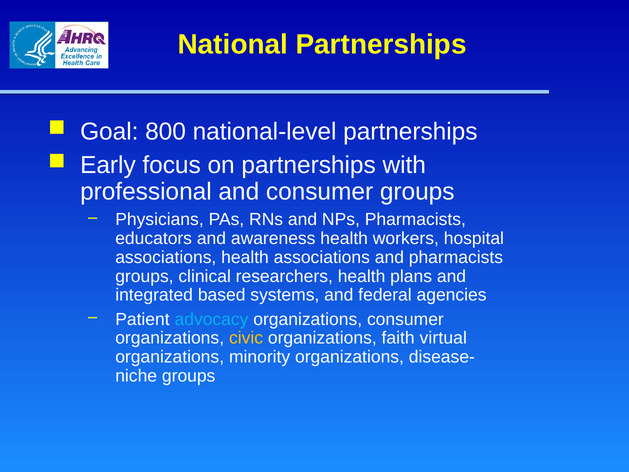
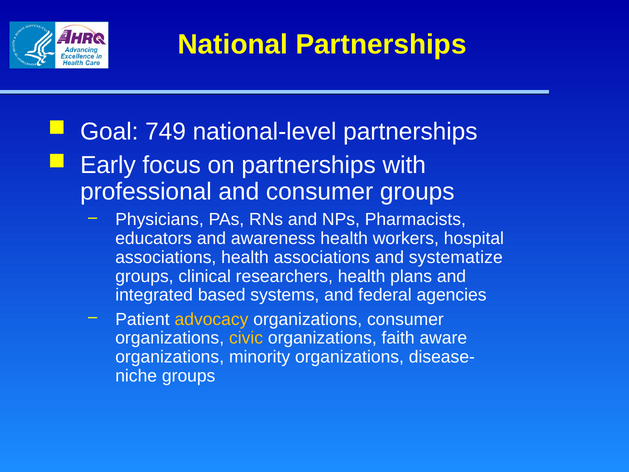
800: 800 -> 749 (166, 131)
and pharmacists: pharmacists -> systematize (456, 257)
advocacy colour: light blue -> yellow (212, 319)
virtual: virtual -> aware (443, 338)
